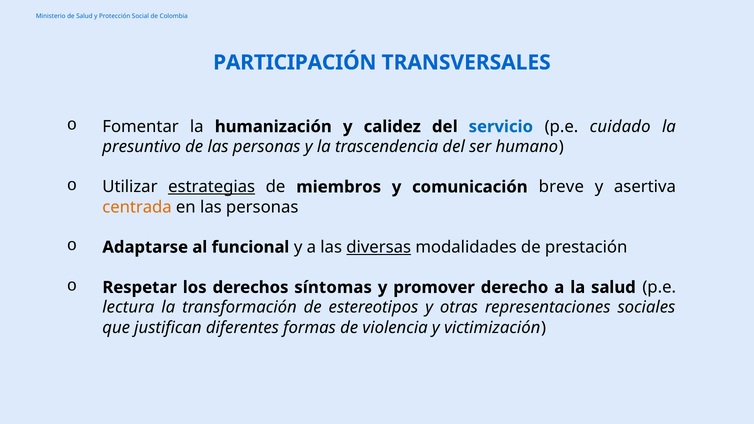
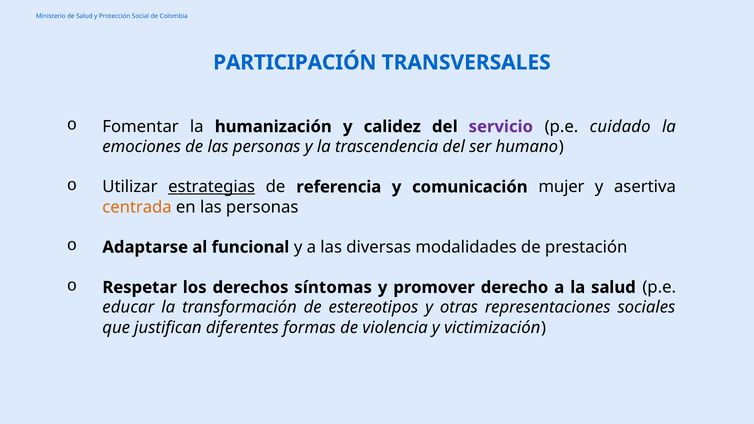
servicio colour: blue -> purple (501, 127)
presuntivo: presuntivo -> emociones (142, 147)
miembros: miembros -> referencia (339, 187)
breve: breve -> mujer (561, 187)
diversas underline: present -> none (379, 247)
lectura: lectura -> educar (128, 308)
